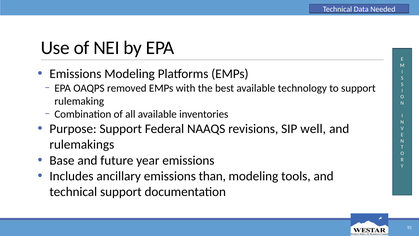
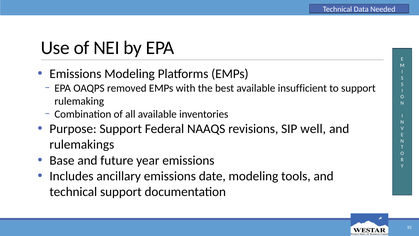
technology: technology -> insufficient (302, 88)
than: than -> date (212, 176)
